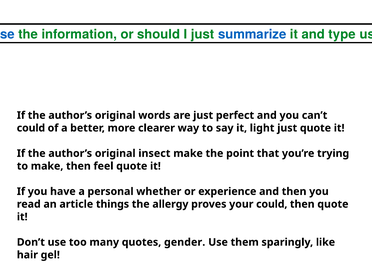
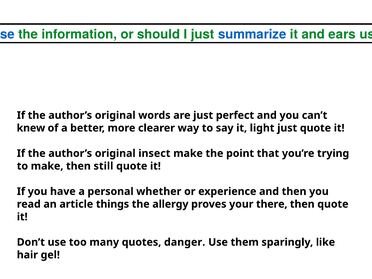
type: type -> ears (342, 34)
could: could -> knew (31, 128)
feel: feel -> still (103, 166)
your could: could -> there (272, 204)
gender: gender -> danger (185, 242)
